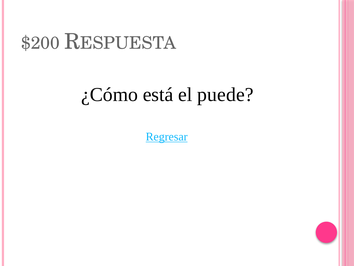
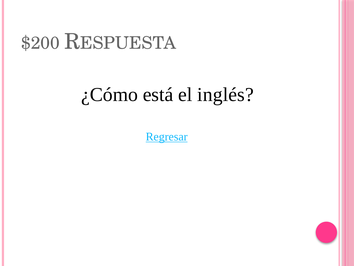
puede: puede -> inglés (225, 95)
